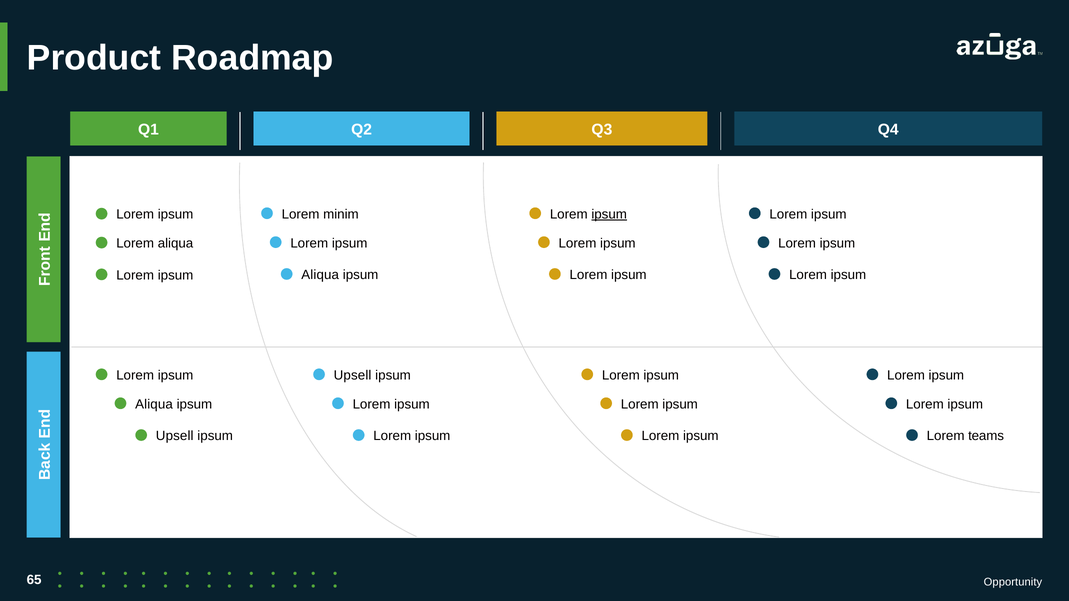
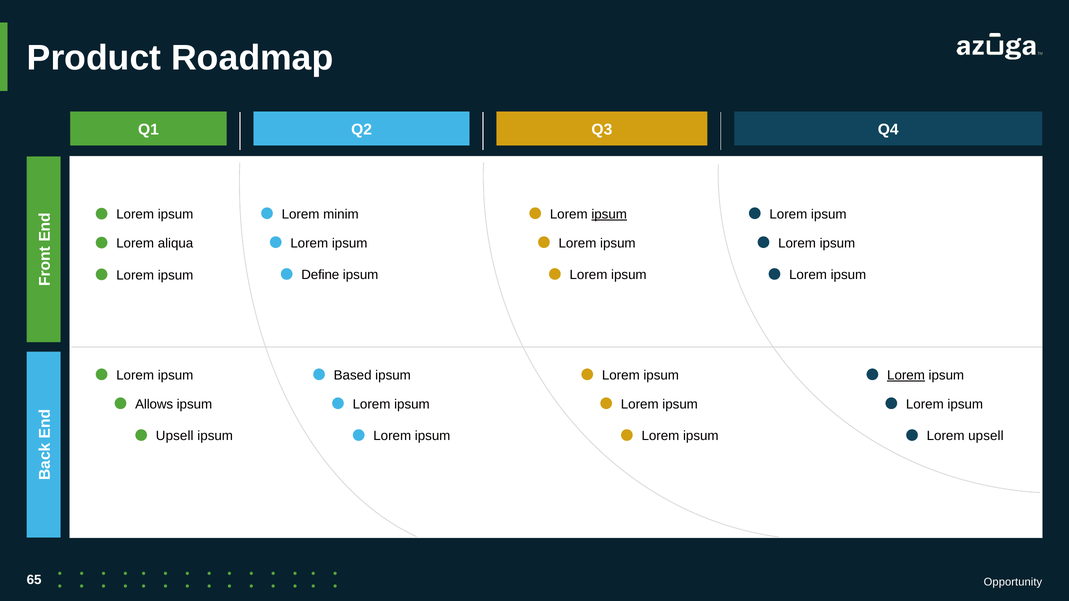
Aliqua: Aliqua -> Define (320, 275)
Upsell: Upsell -> Based (353, 375)
Lorem underline: none -> present (906, 375)
Aliqua: Aliqua -> Allows (154, 404)
Lorem teams: teams -> upsell (986, 436)
